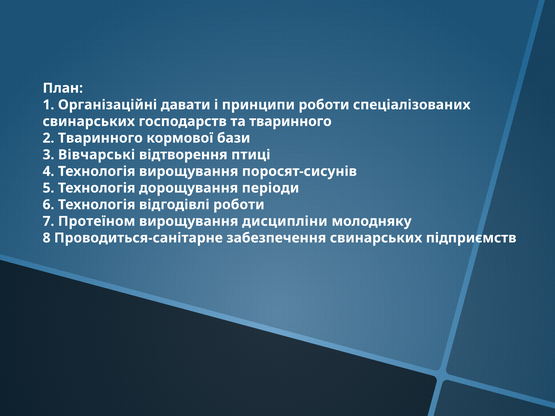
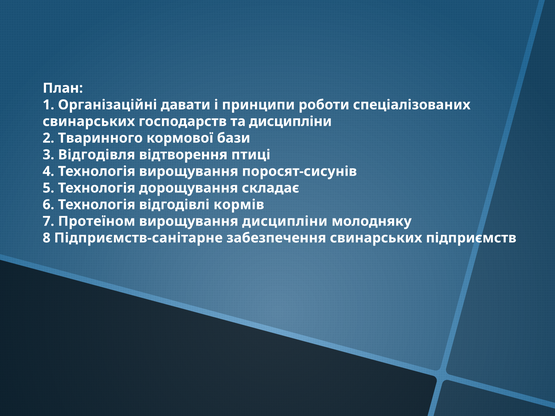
та тваринного: тваринного -> дисципліни (290, 121)
Вівчарські: Вівчарські -> Відгодівля (97, 155)
періоди: періоди -> складає (270, 188)
відгодівлі роботи: роботи -> кормів (239, 205)
Проводиться-санітарне: Проводиться-санітарне -> Підприємств-санітарне (138, 238)
